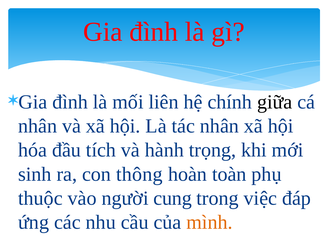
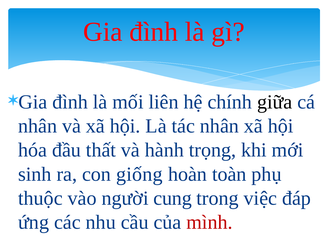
tích: tích -> thất (101, 150)
thông: thông -> giống (139, 174)
mình colour: orange -> red (209, 222)
